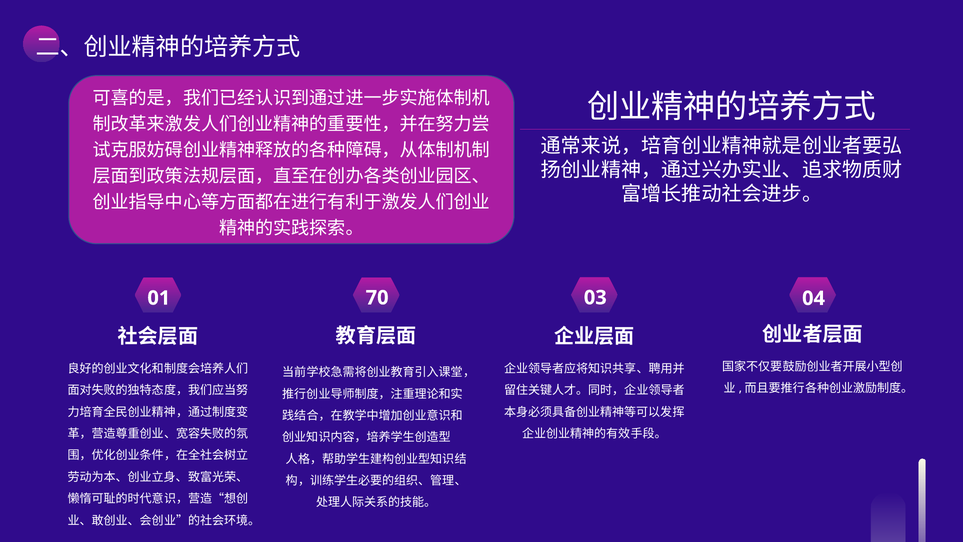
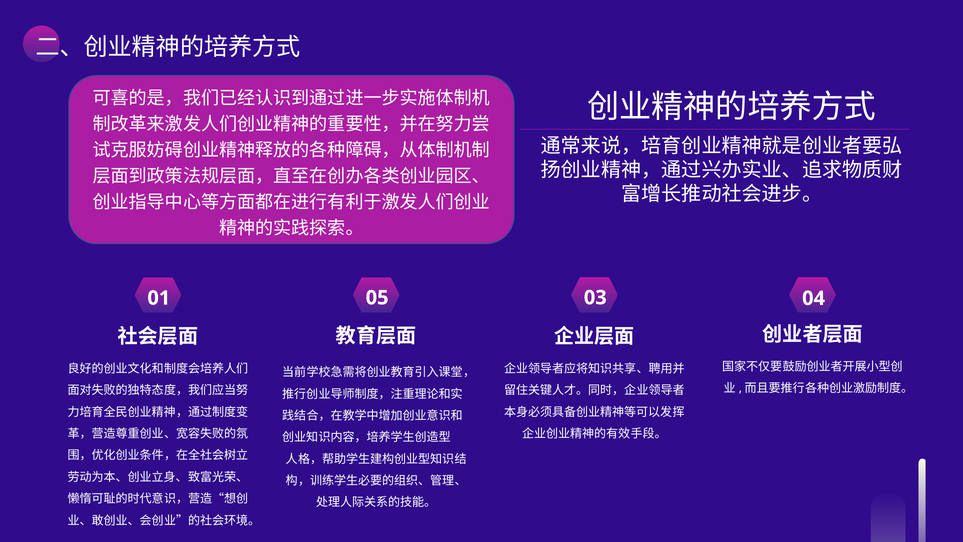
70: 70 -> 05 (377, 298)
